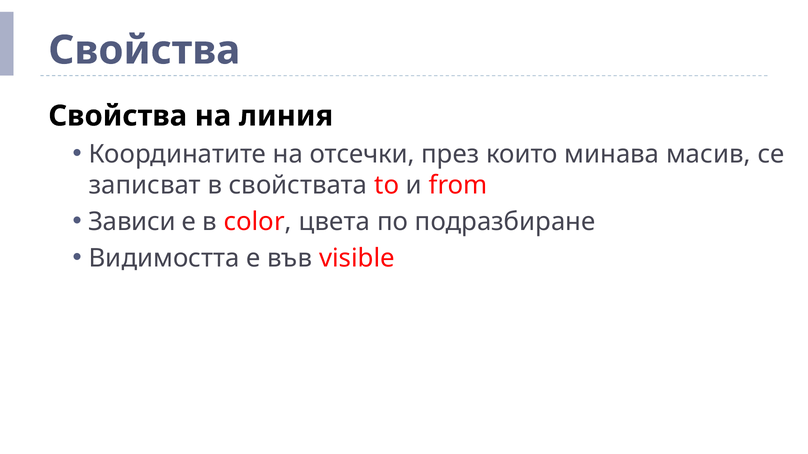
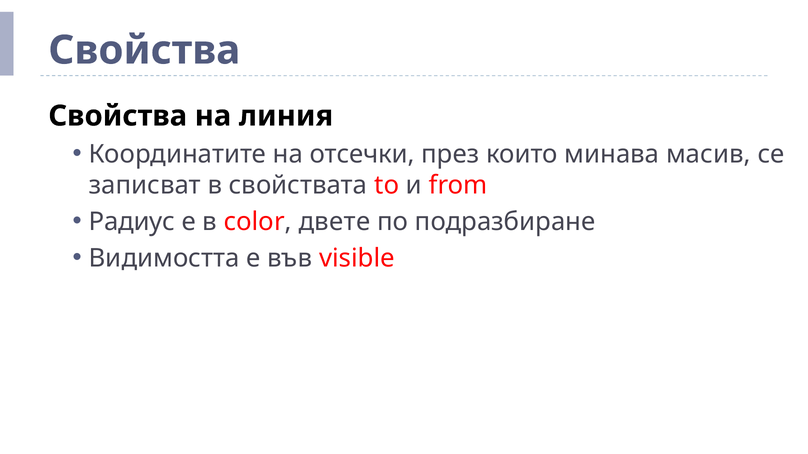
Зависи: Зависи -> Радиус (132, 222)
цвета: цвета -> двете (334, 222)
